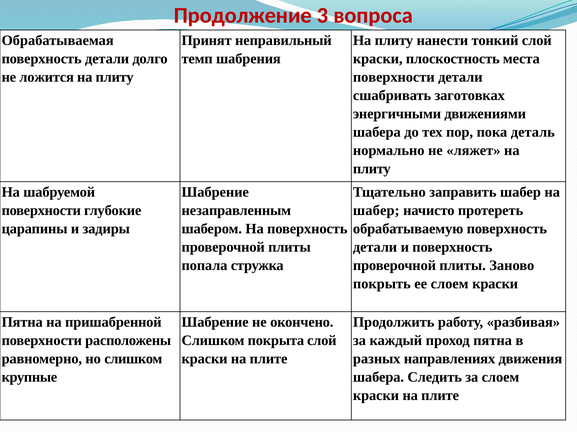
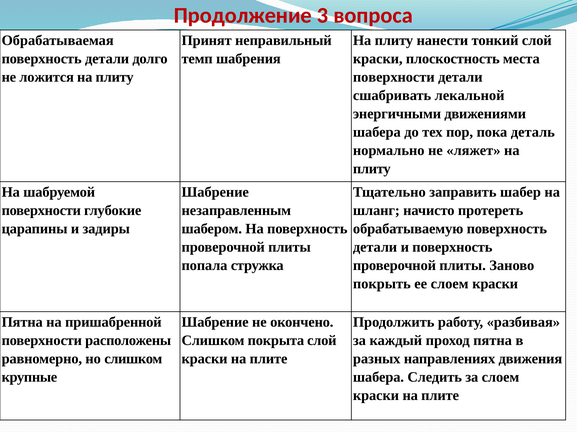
заготовках: заготовках -> лекальной (470, 96)
шабер: шабер -> шланг (376, 211)
